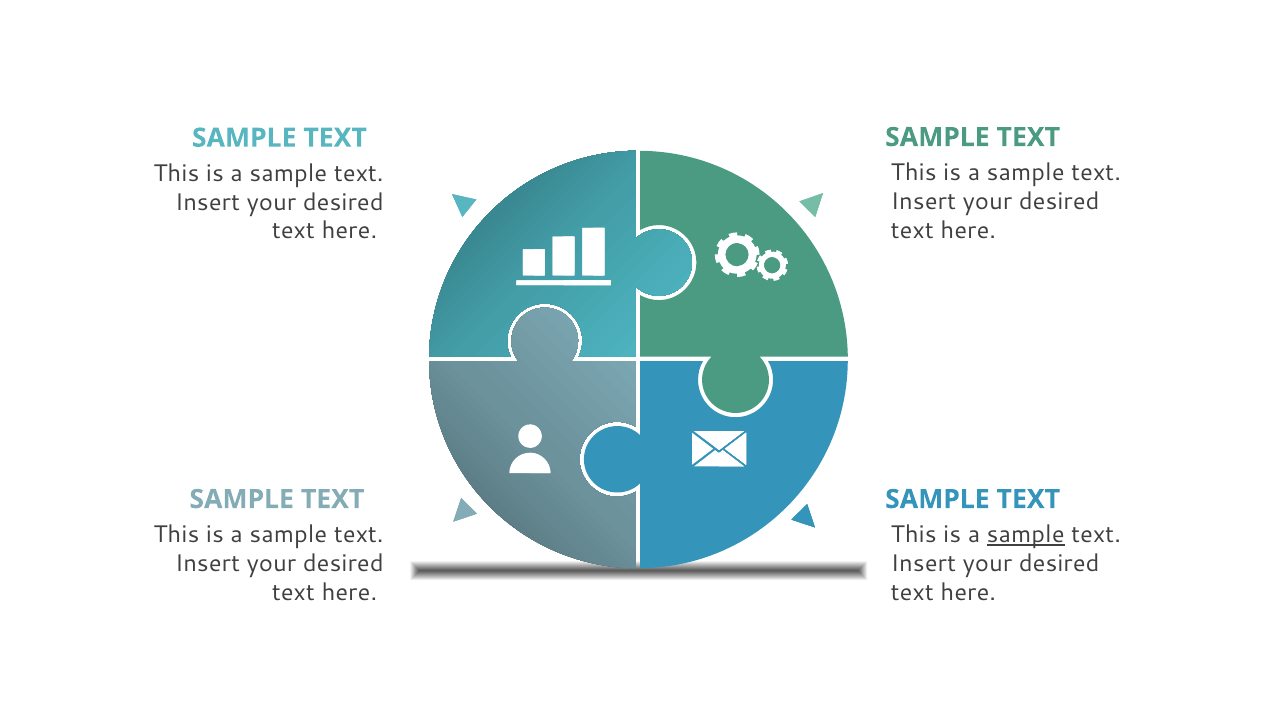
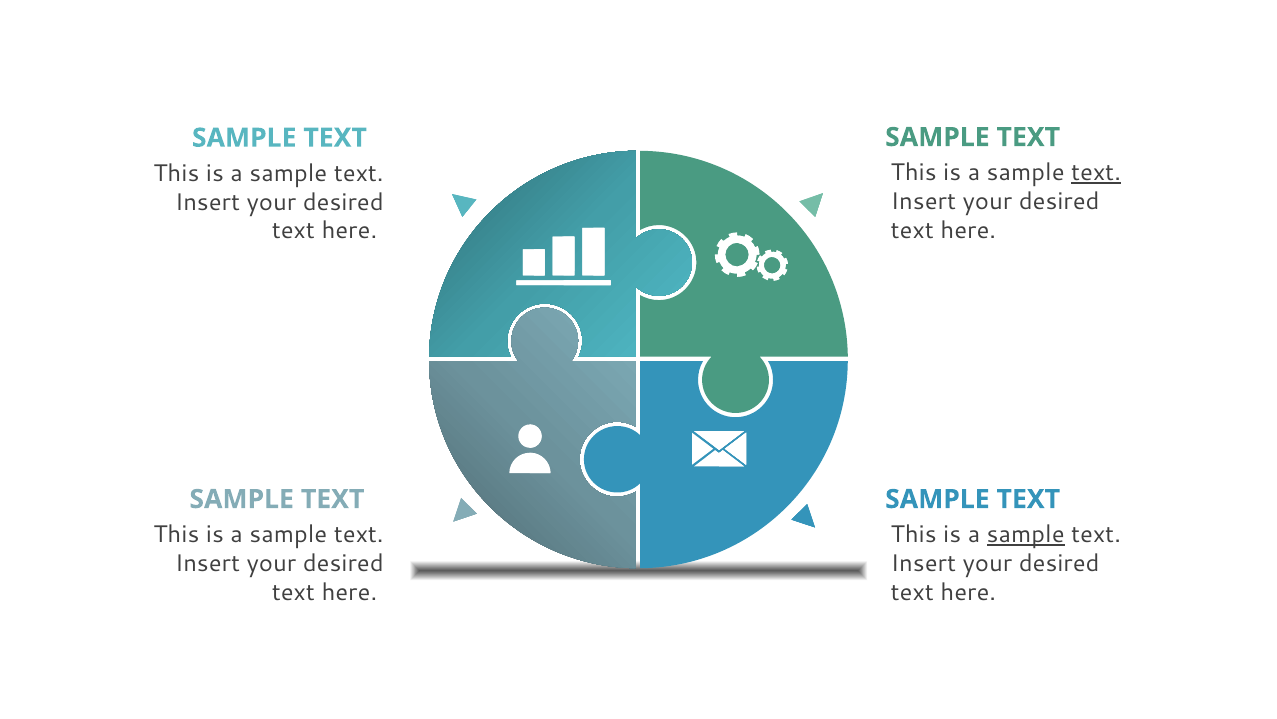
text underline: none -> present (1096, 173)
